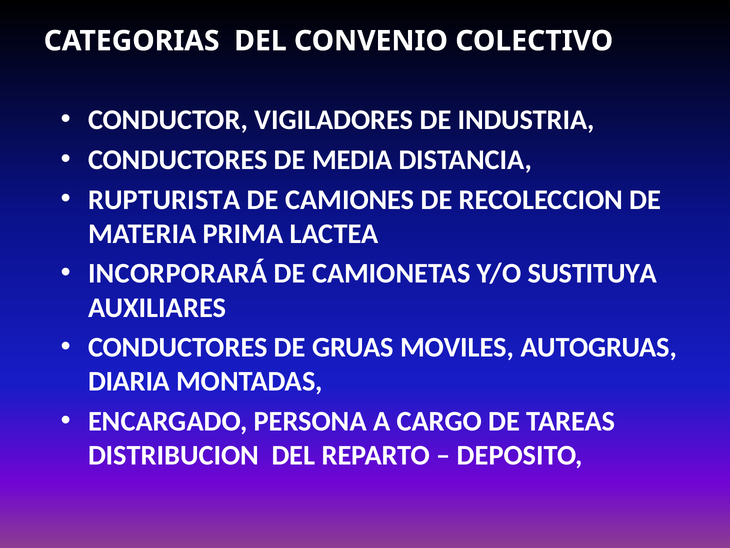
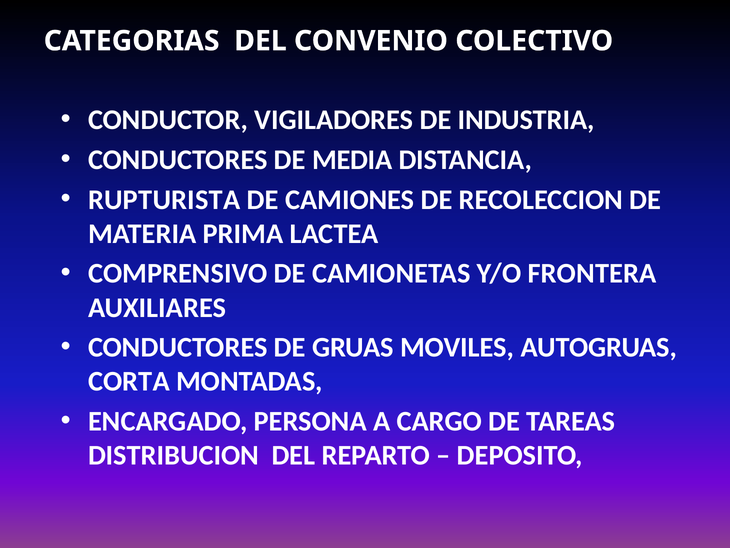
INCORPORARÁ: INCORPORARÁ -> COMPRENSIVO (178, 273)
SUSTITUYA: SUSTITUYA -> FRONTERA (592, 273)
DIARIA: DIARIA -> CORTA (129, 381)
